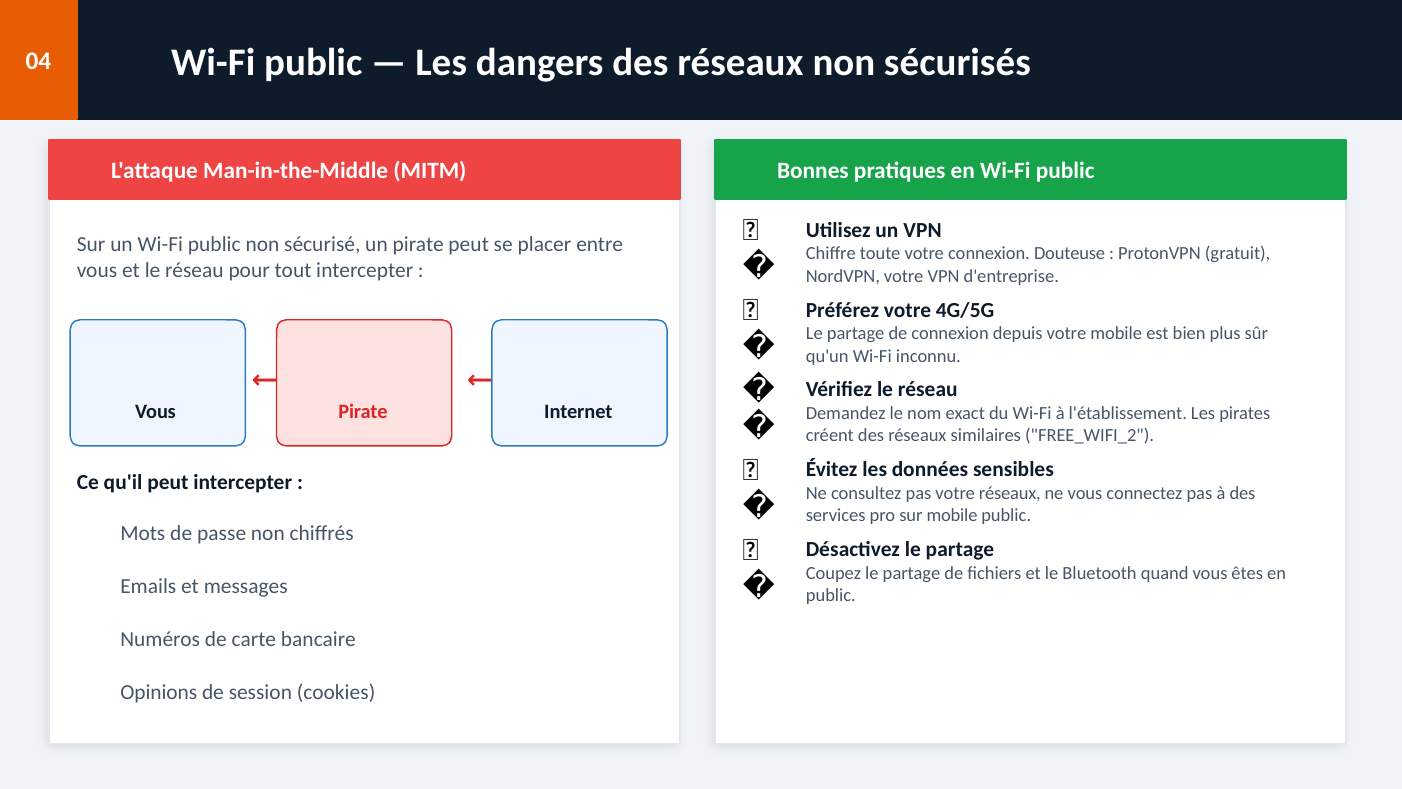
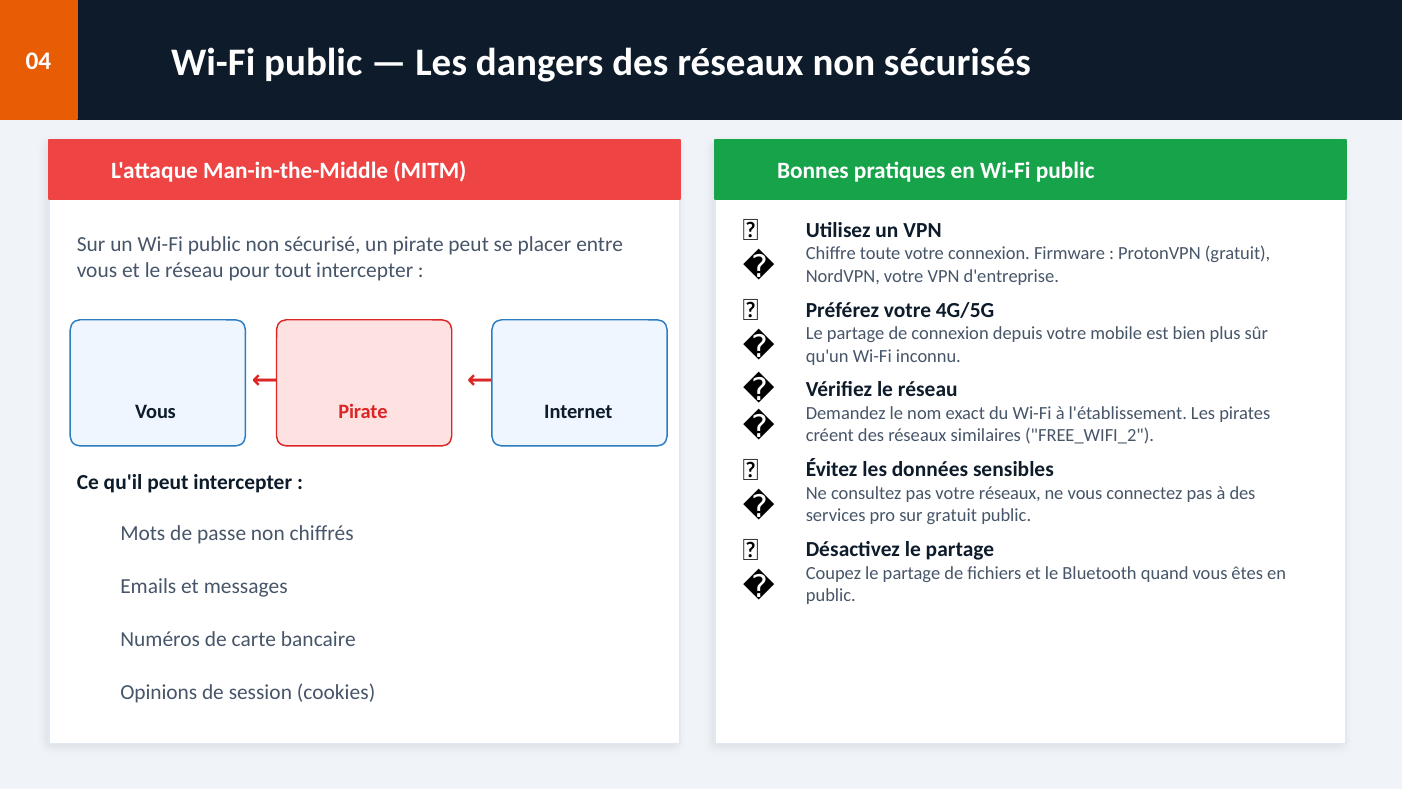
Douteuse: Douteuse -> Firmware (1070, 254)
sur mobile: mobile -> gratuit (952, 516)
